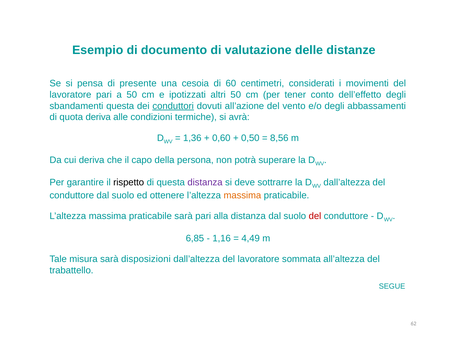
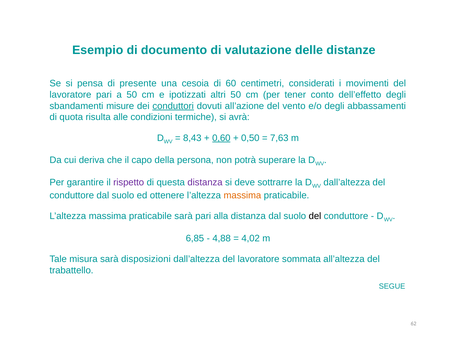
sbandamenti questa: questa -> misure (120, 106)
quota deriva: deriva -> risulta (98, 117)
1,36: 1,36 -> 8,43 (192, 138)
0,60 underline: none -> present (221, 138)
8,56: 8,56 -> 7,63 (279, 138)
rispetto colour: black -> purple (129, 182)
del colour: red -> black (315, 216)
1,16: 1,16 -> 4,88 (222, 238)
4,49: 4,49 -> 4,02 (251, 238)
